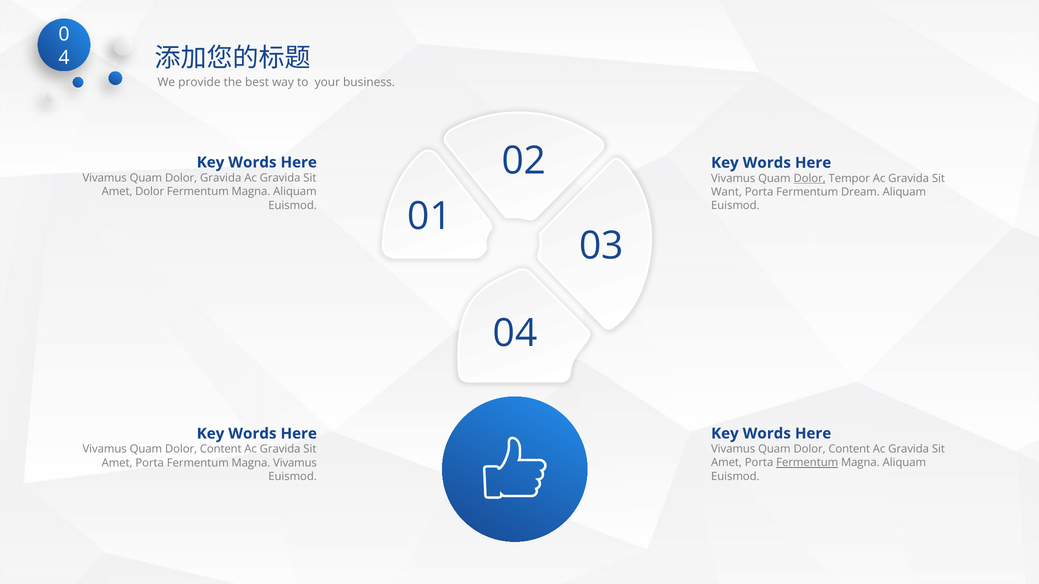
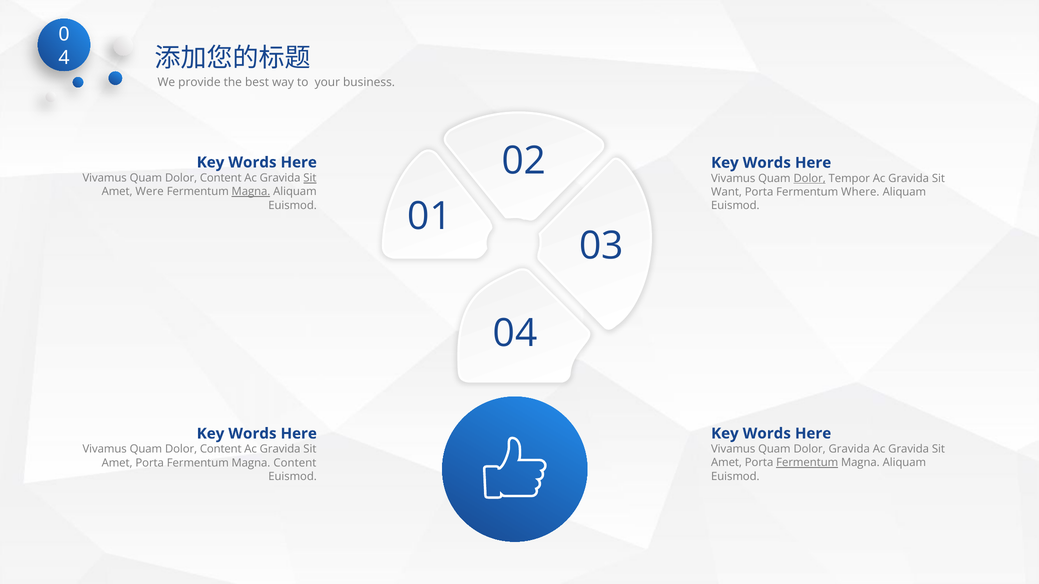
Gravida: Gravida -> Content (221, 178)
Sit underline: none -> present (310, 178)
Amet Dolor: Dolor -> Were (150, 192)
Magna underline: none -> present (251, 192)
Dream: Dream -> Where (860, 192)
Content: Content -> Gravida (849, 449)
Magna Vivamus: Vivamus -> Content (295, 463)
